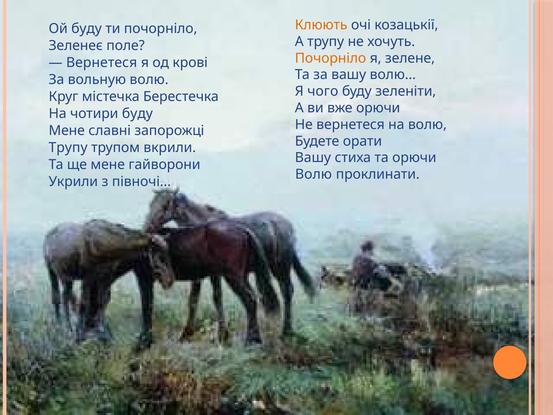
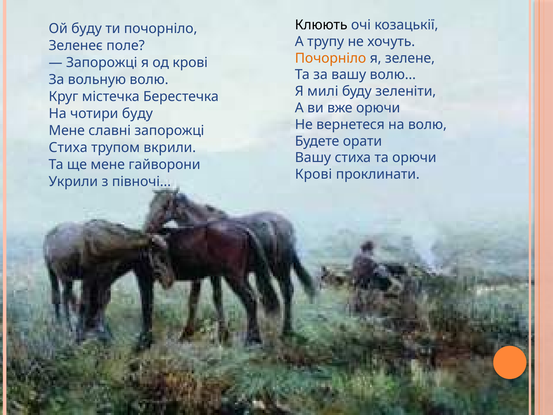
Клюють colour: orange -> black (321, 25)
Вернетеся: Вернетеся -> Запорожці (102, 63)
чого: чого -> милі (323, 91)
Трупу: Трупу -> Стиха (68, 147)
Волю: Волю -> Крові (314, 174)
